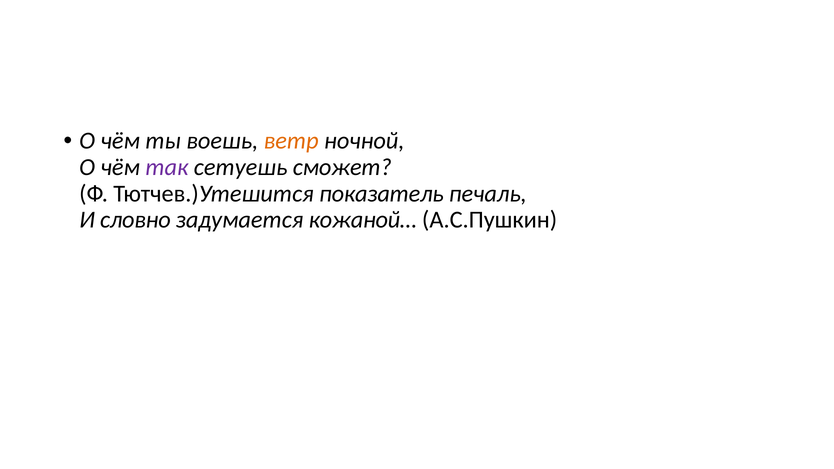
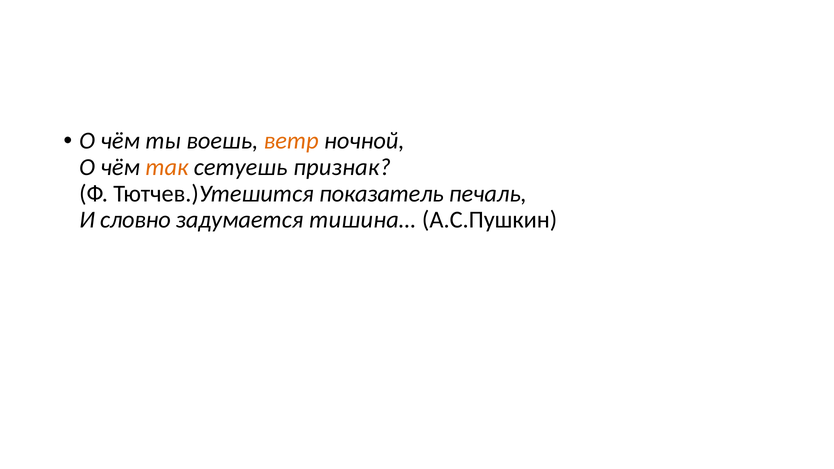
так colour: purple -> orange (167, 167)
сможет: сможет -> признак (342, 167)
кожаной…: кожаной… -> тишина… (362, 220)
